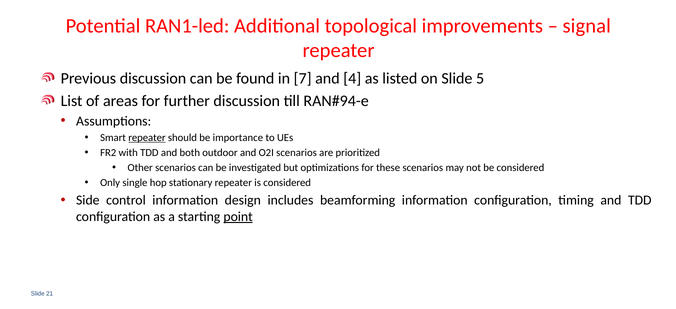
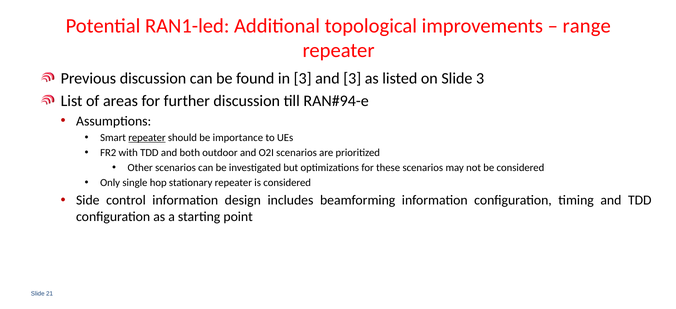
signal: signal -> range (587, 26)
in 7: 7 -> 3 (303, 78)
and 4: 4 -> 3 (352, 78)
Slide 5: 5 -> 3 (480, 78)
point underline: present -> none (238, 217)
